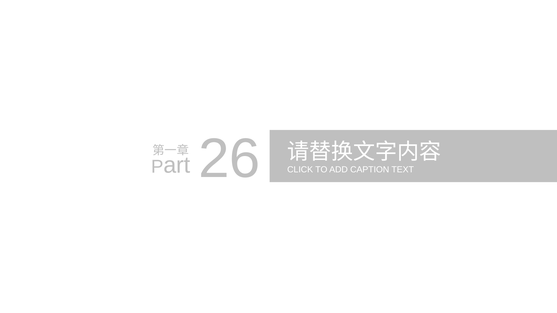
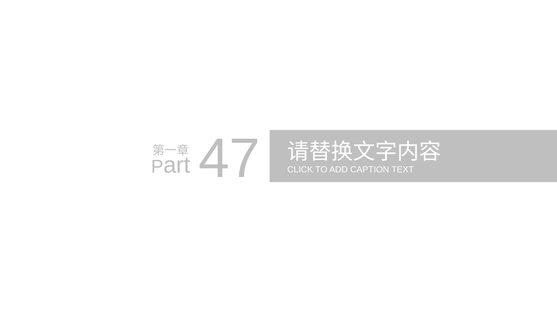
26: 26 -> 47 (229, 159)
